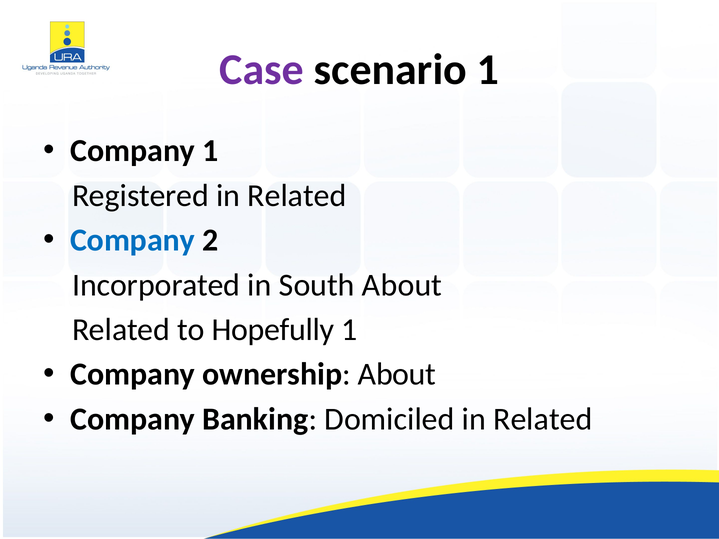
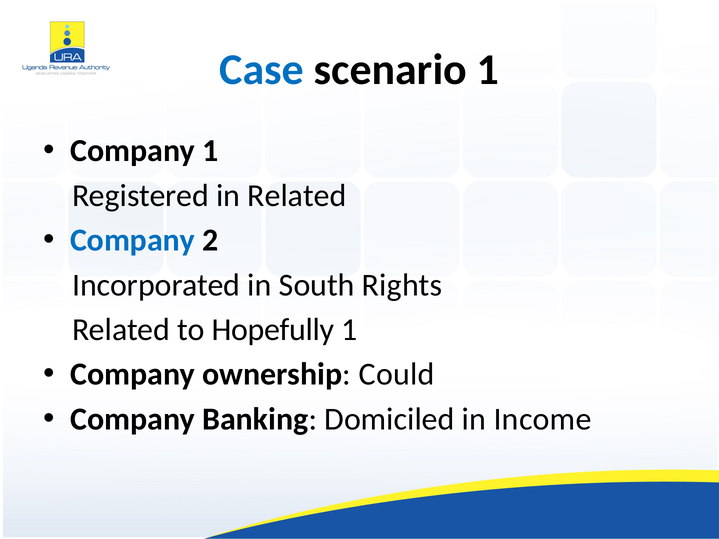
Case colour: purple -> blue (262, 70)
South About: About -> Rights (402, 285)
ownership About: About -> Could (397, 375)
Domiciled in Related: Related -> Income (543, 419)
